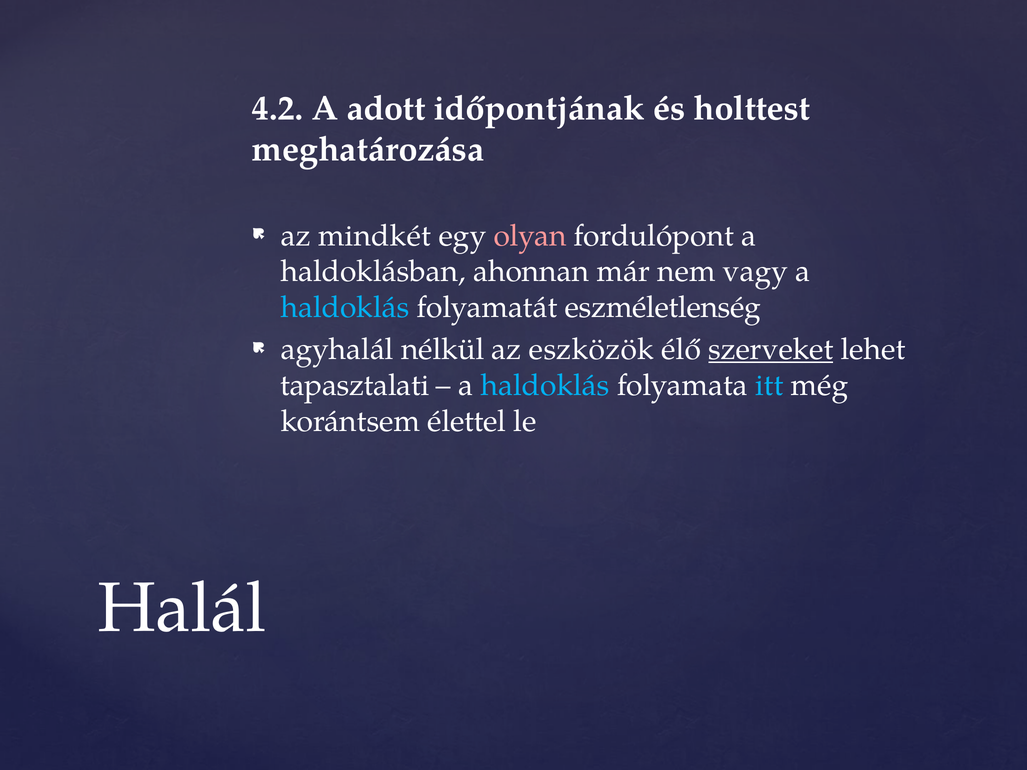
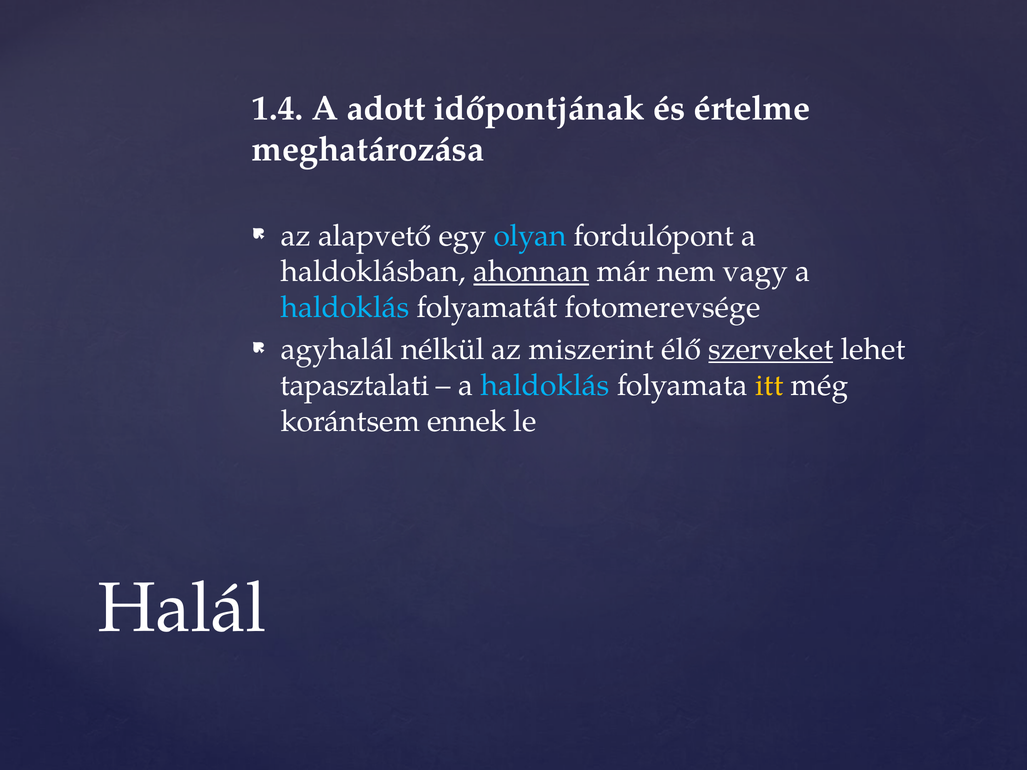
4.2: 4.2 -> 1.4 (278, 109)
holttest: holttest -> értelme (752, 109)
mindkét: mindkét -> alapvető (375, 236)
olyan colour: pink -> light blue (530, 236)
ahonnan underline: none -> present (531, 272)
eszméletlenség: eszméletlenség -> fotomerevsége (663, 308)
eszközök: eszközök -> miszerint (591, 350)
itt colour: light blue -> yellow (769, 385)
élettel: élettel -> ennek (467, 421)
